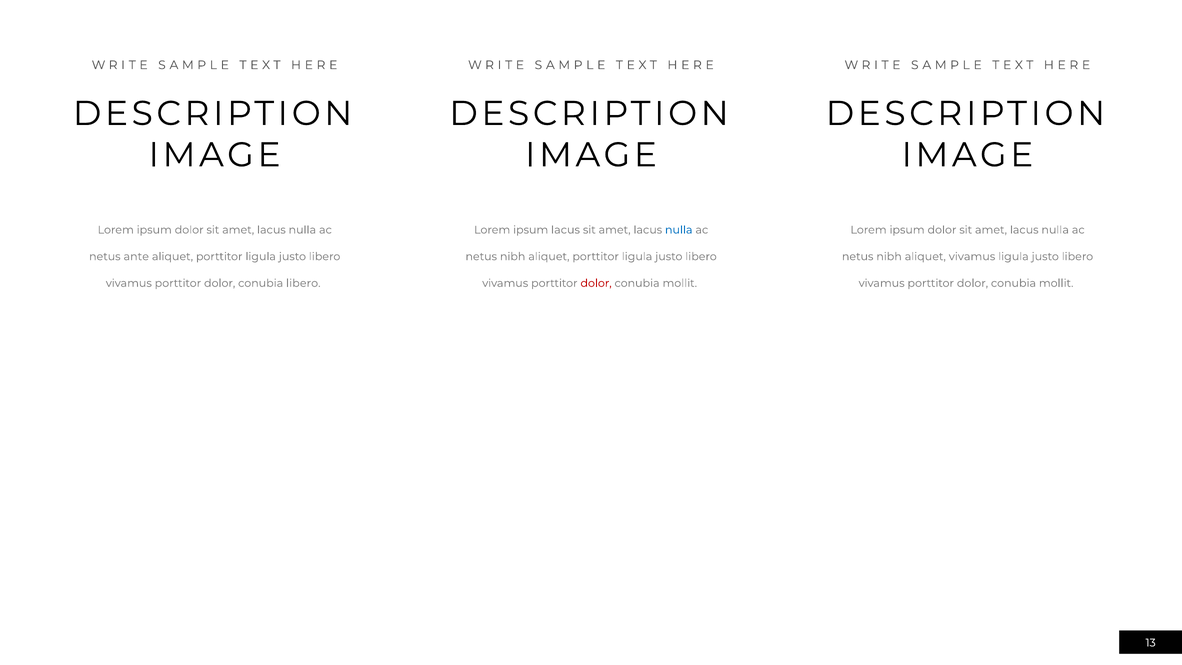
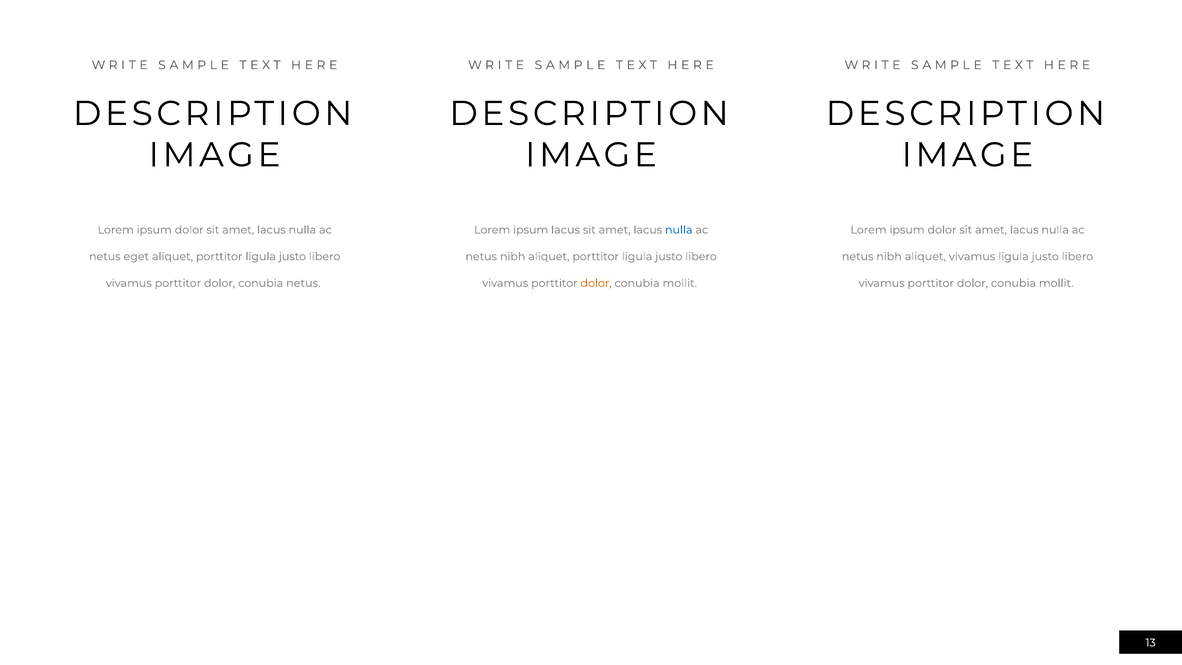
ante: ante -> eget (136, 256)
conubia libero: libero -> netus (303, 283)
dolor colour: red -> orange (596, 283)
